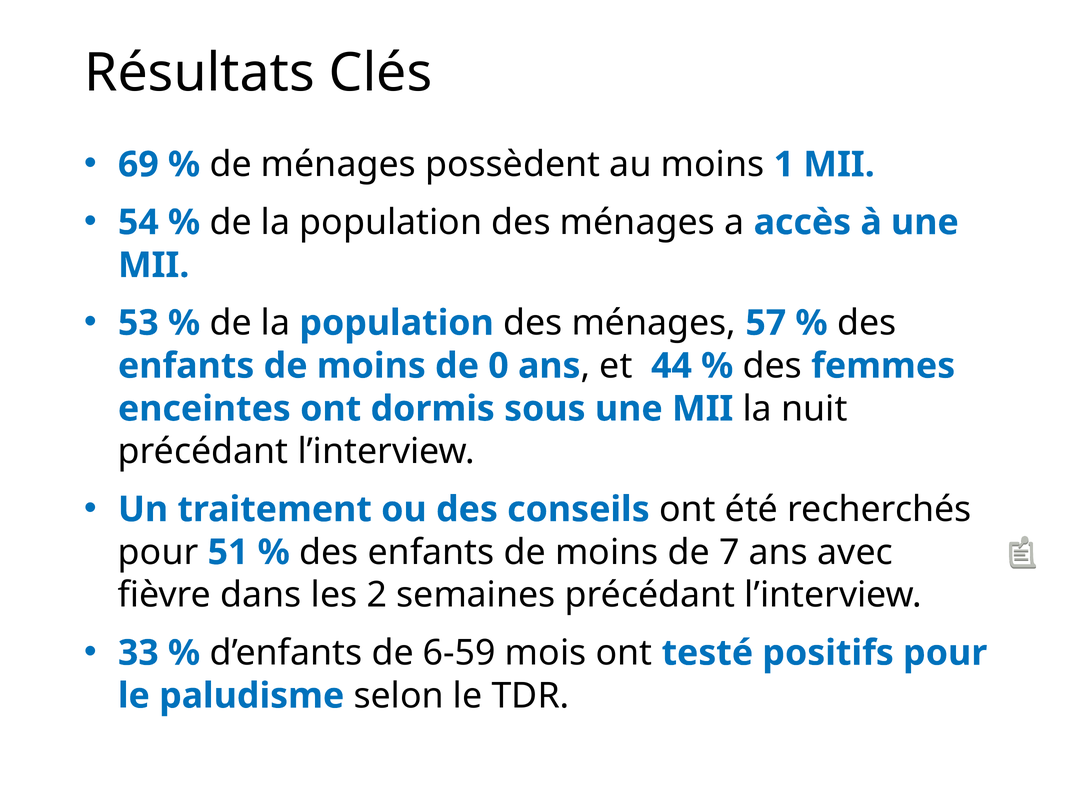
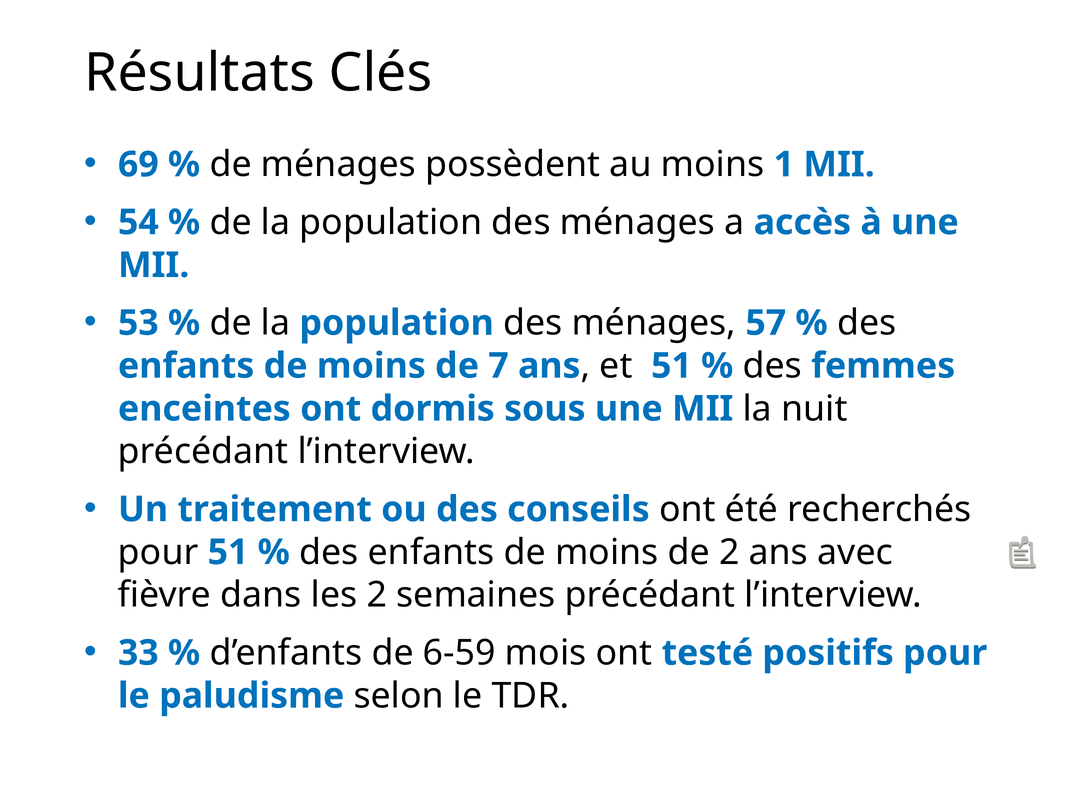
0: 0 -> 7 (498, 366)
et 44: 44 -> 51 (671, 366)
de 7: 7 -> 2 (729, 552)
